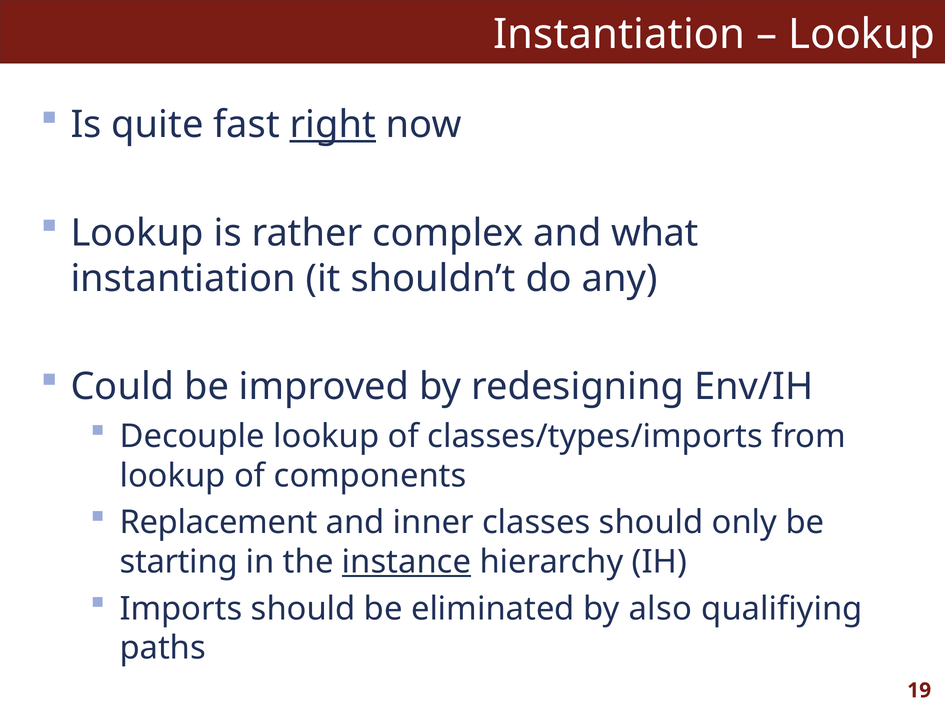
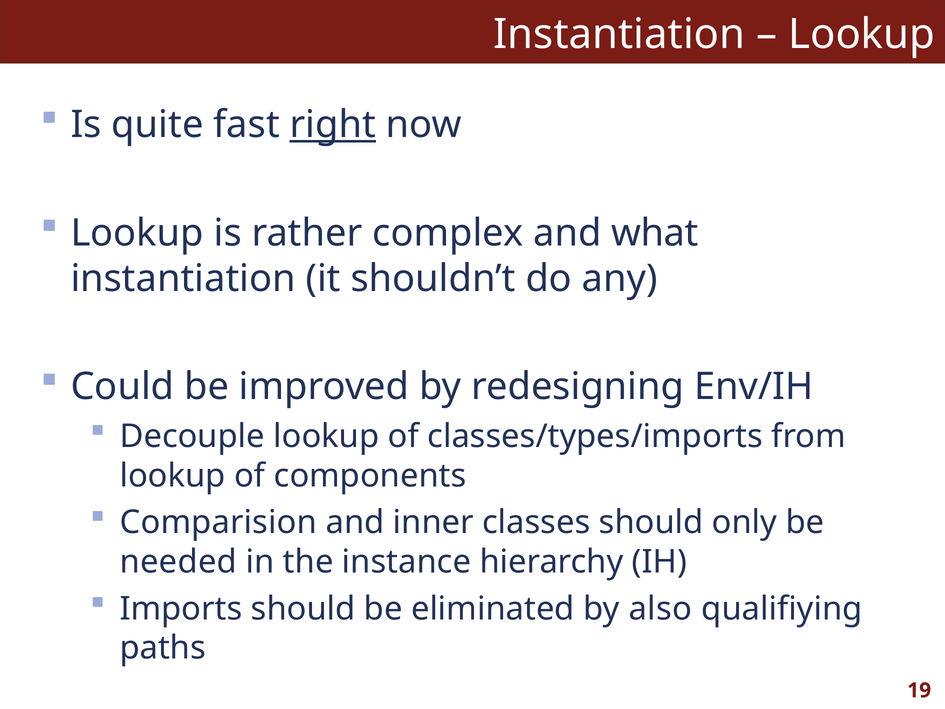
Replacement: Replacement -> Comparision (218, 522)
starting: starting -> needed (178, 562)
instance underline: present -> none (406, 562)
